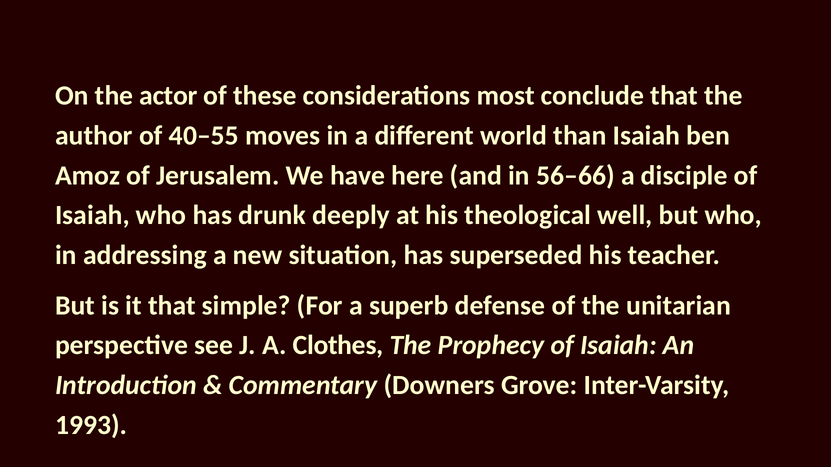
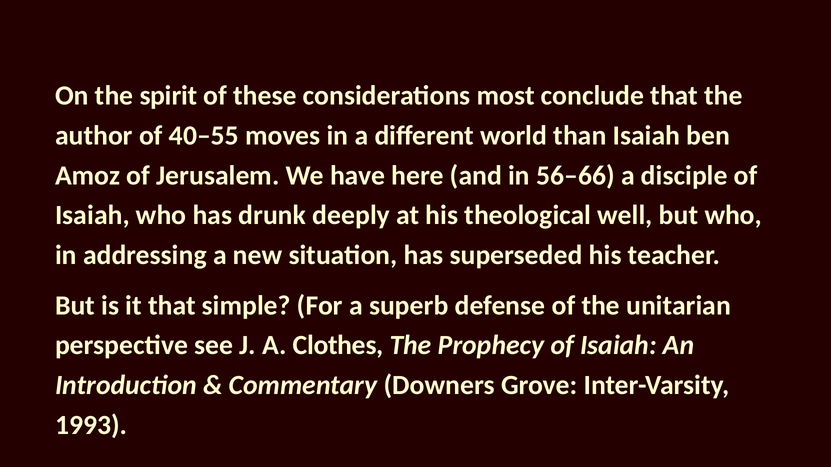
actor: actor -> spirit (168, 96)
